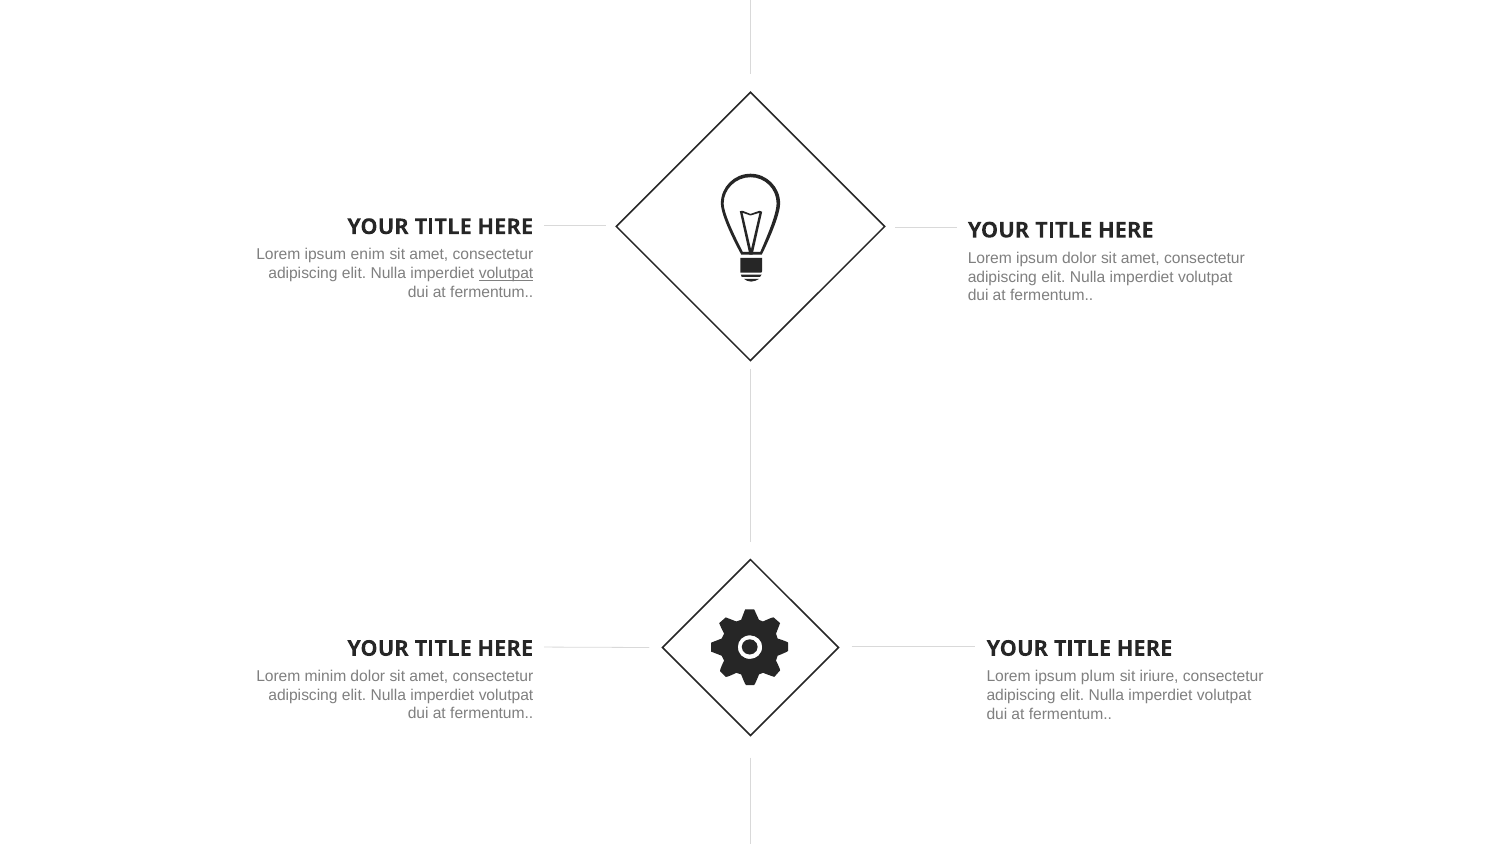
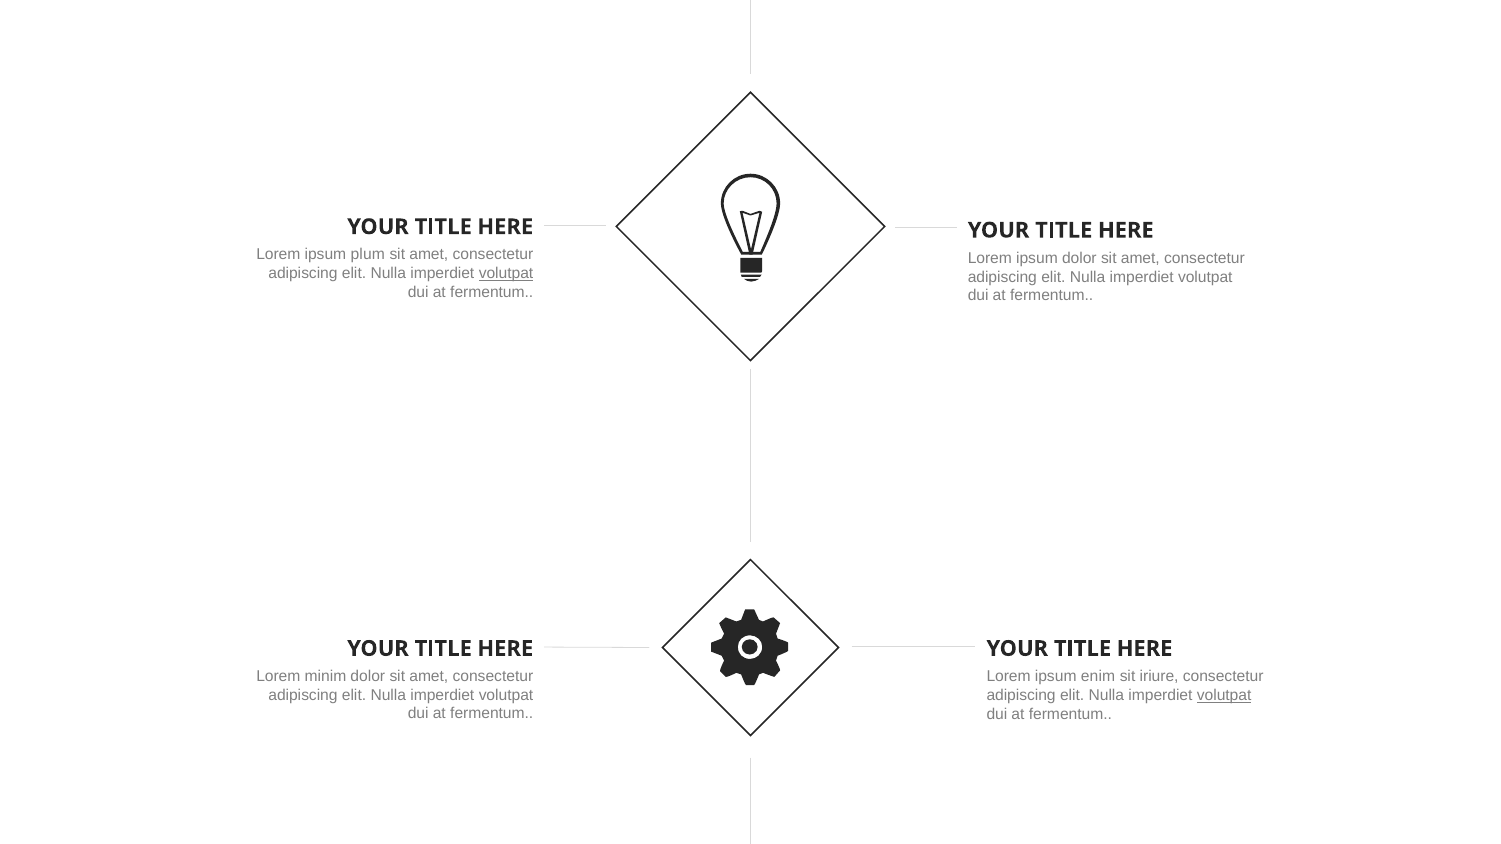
enim: enim -> plum (368, 255)
plum: plum -> enim (1098, 677)
volutpat underline: none -> present (1224, 696)
